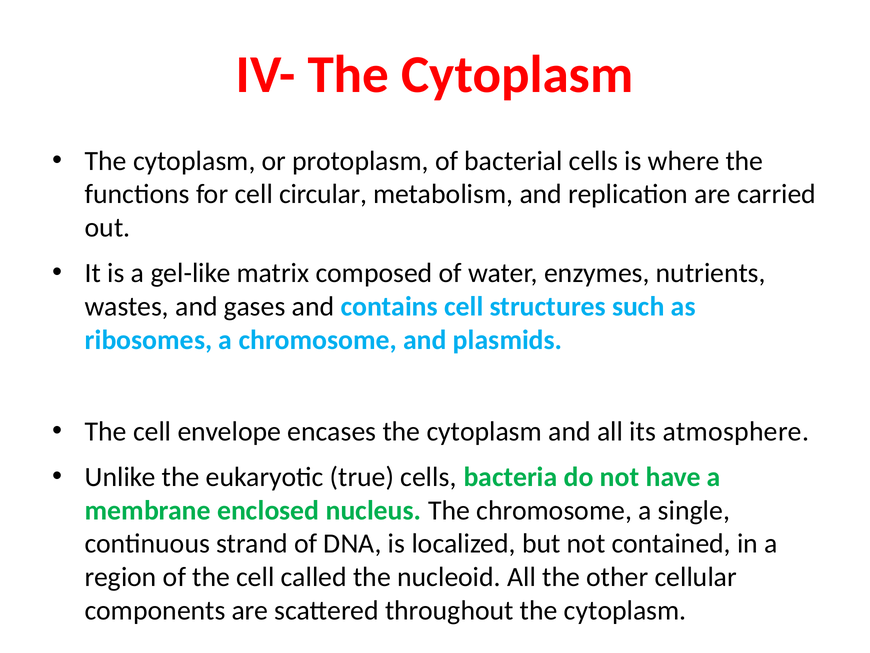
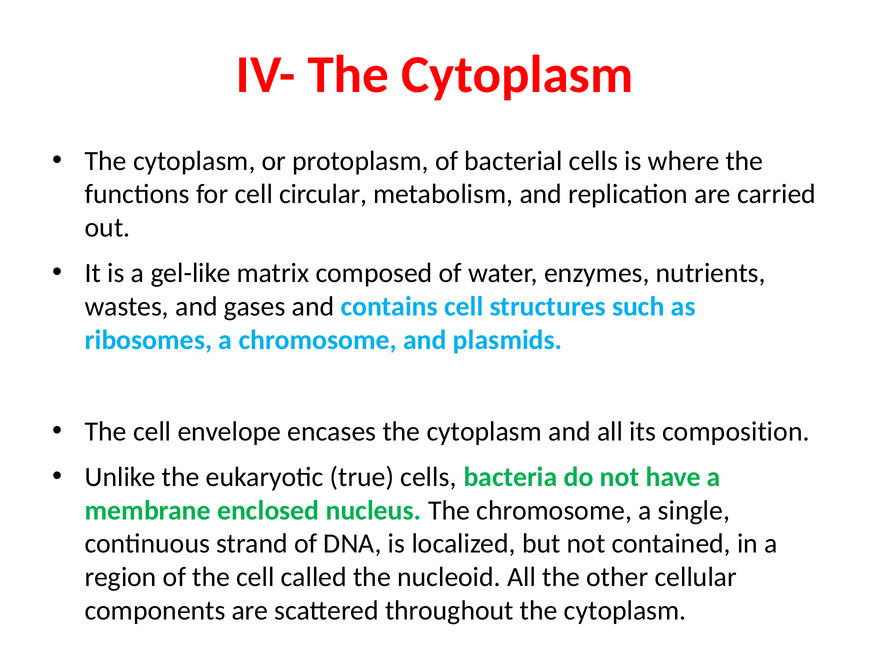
atmosphere: atmosphere -> composition (736, 431)
